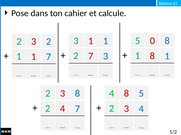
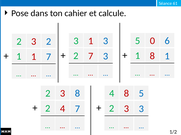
0 8: 8 -> 6 (167, 41)
1 1: 1 -> 3 (106, 41)
3 4: 4 -> 3 (141, 109)
